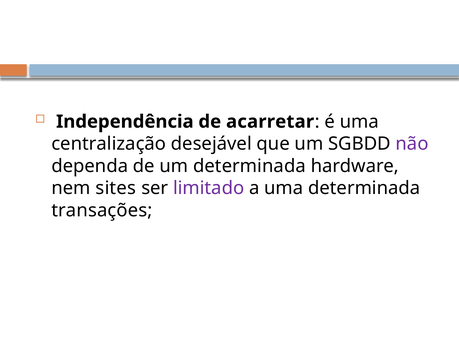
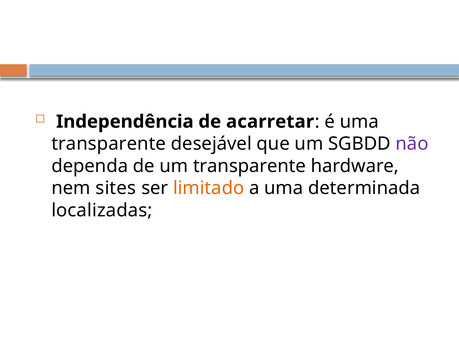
centralização: centralização -> transparente (109, 144)
um determinada: determinada -> transparente (250, 166)
limitado colour: purple -> orange (209, 188)
transações: transações -> localizadas (102, 211)
